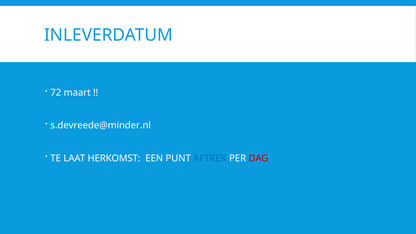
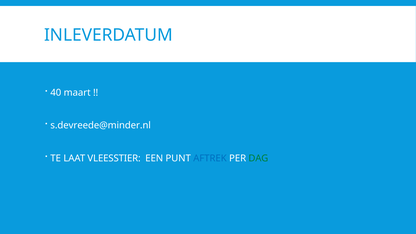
72: 72 -> 40 (56, 93)
HERKOMST: HERKOMST -> VLEESSTIER (114, 158)
DAG colour: red -> green (258, 158)
